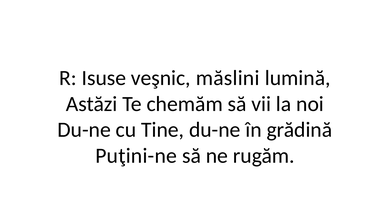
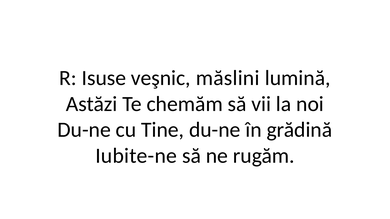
Puţini-ne: Puţini-ne -> Iubite-ne (136, 156)
